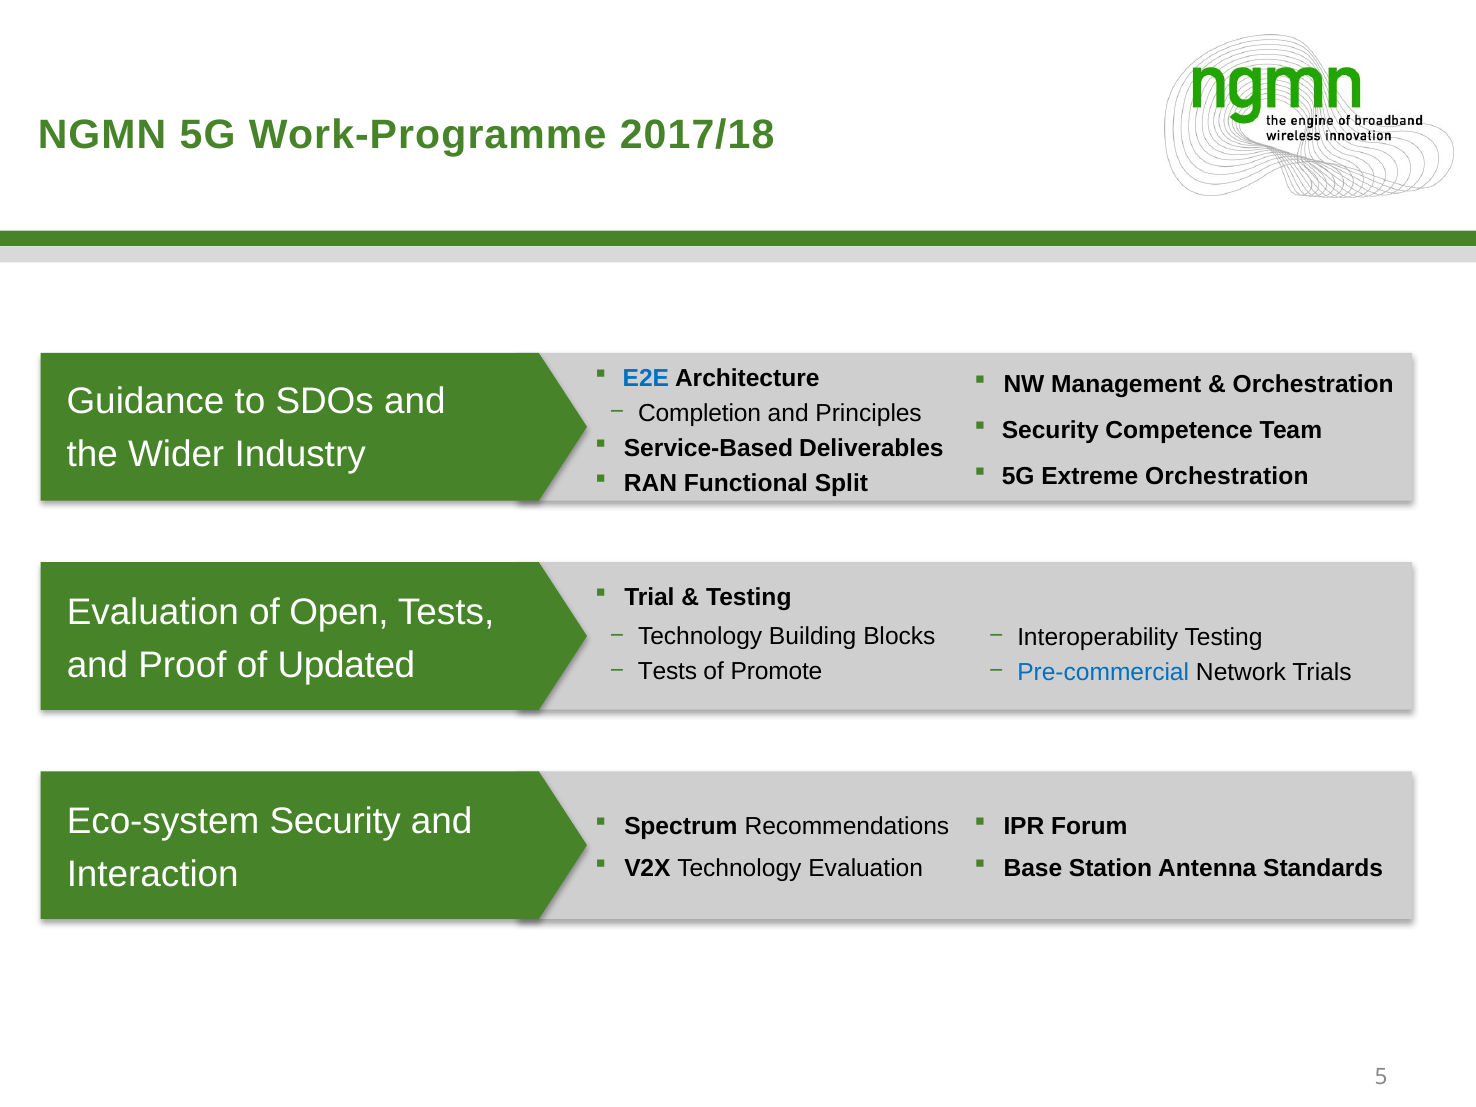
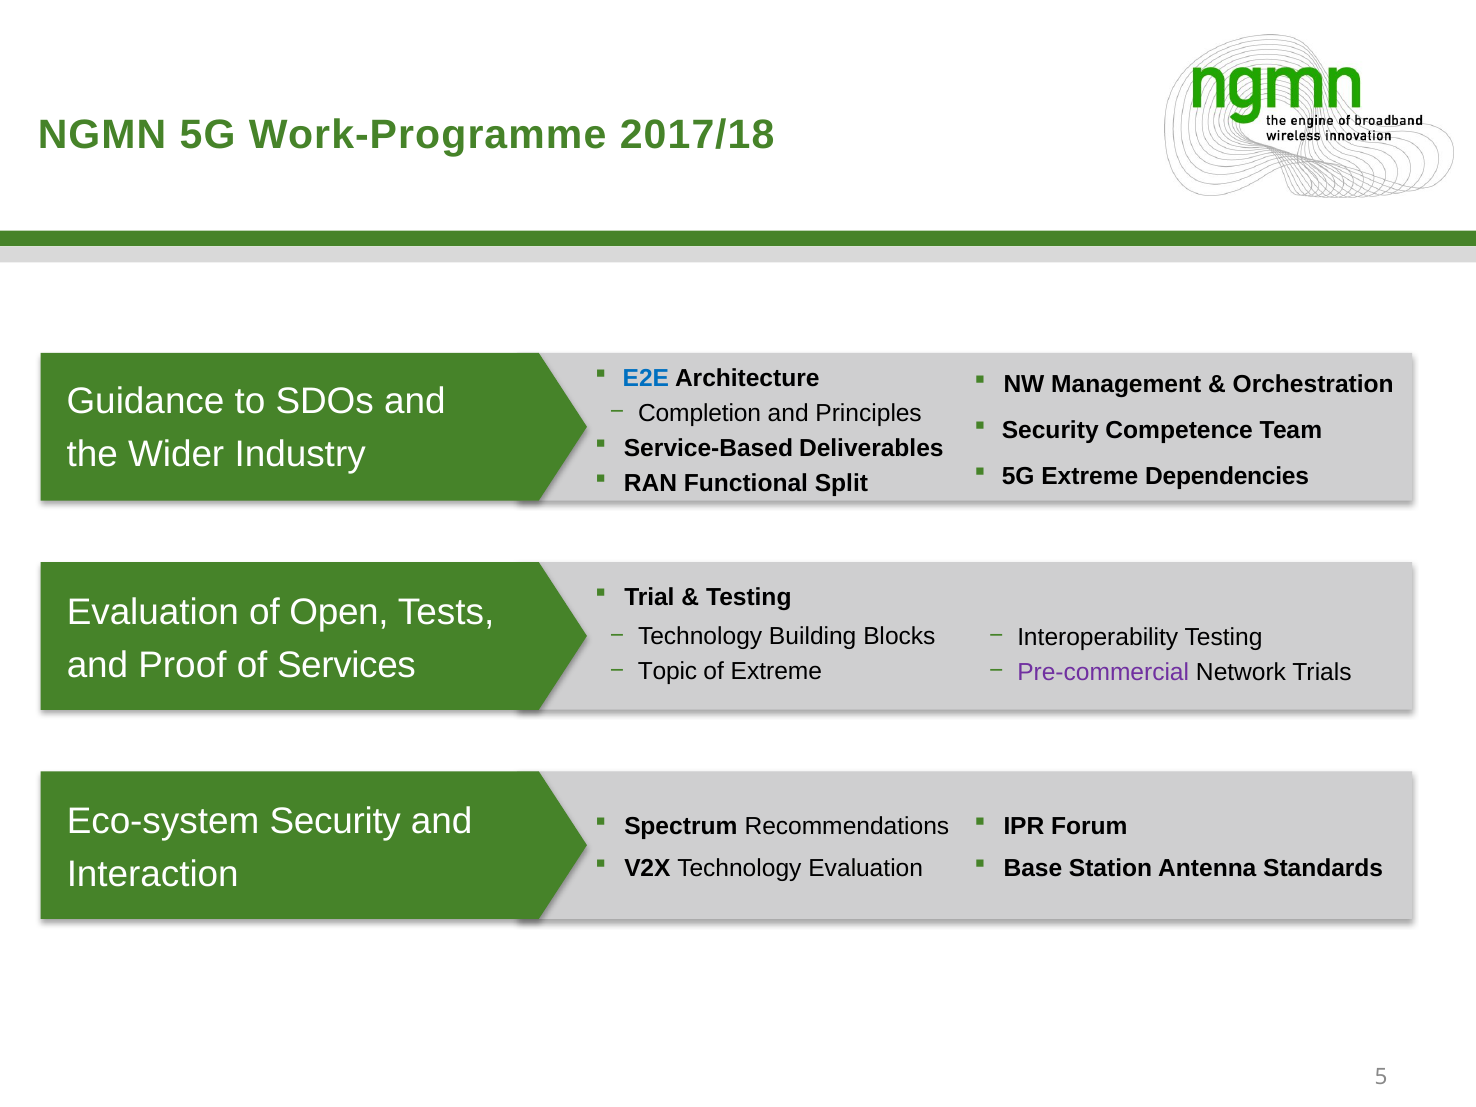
Extreme Orchestration: Orchestration -> Dependencies (1227, 476)
Updated: Updated -> Services (346, 665)
Tests: Tests -> Topic (668, 671)
of Promote: Promote -> Extreme (776, 671)
Pre-commercial colour: blue -> purple (1103, 672)
